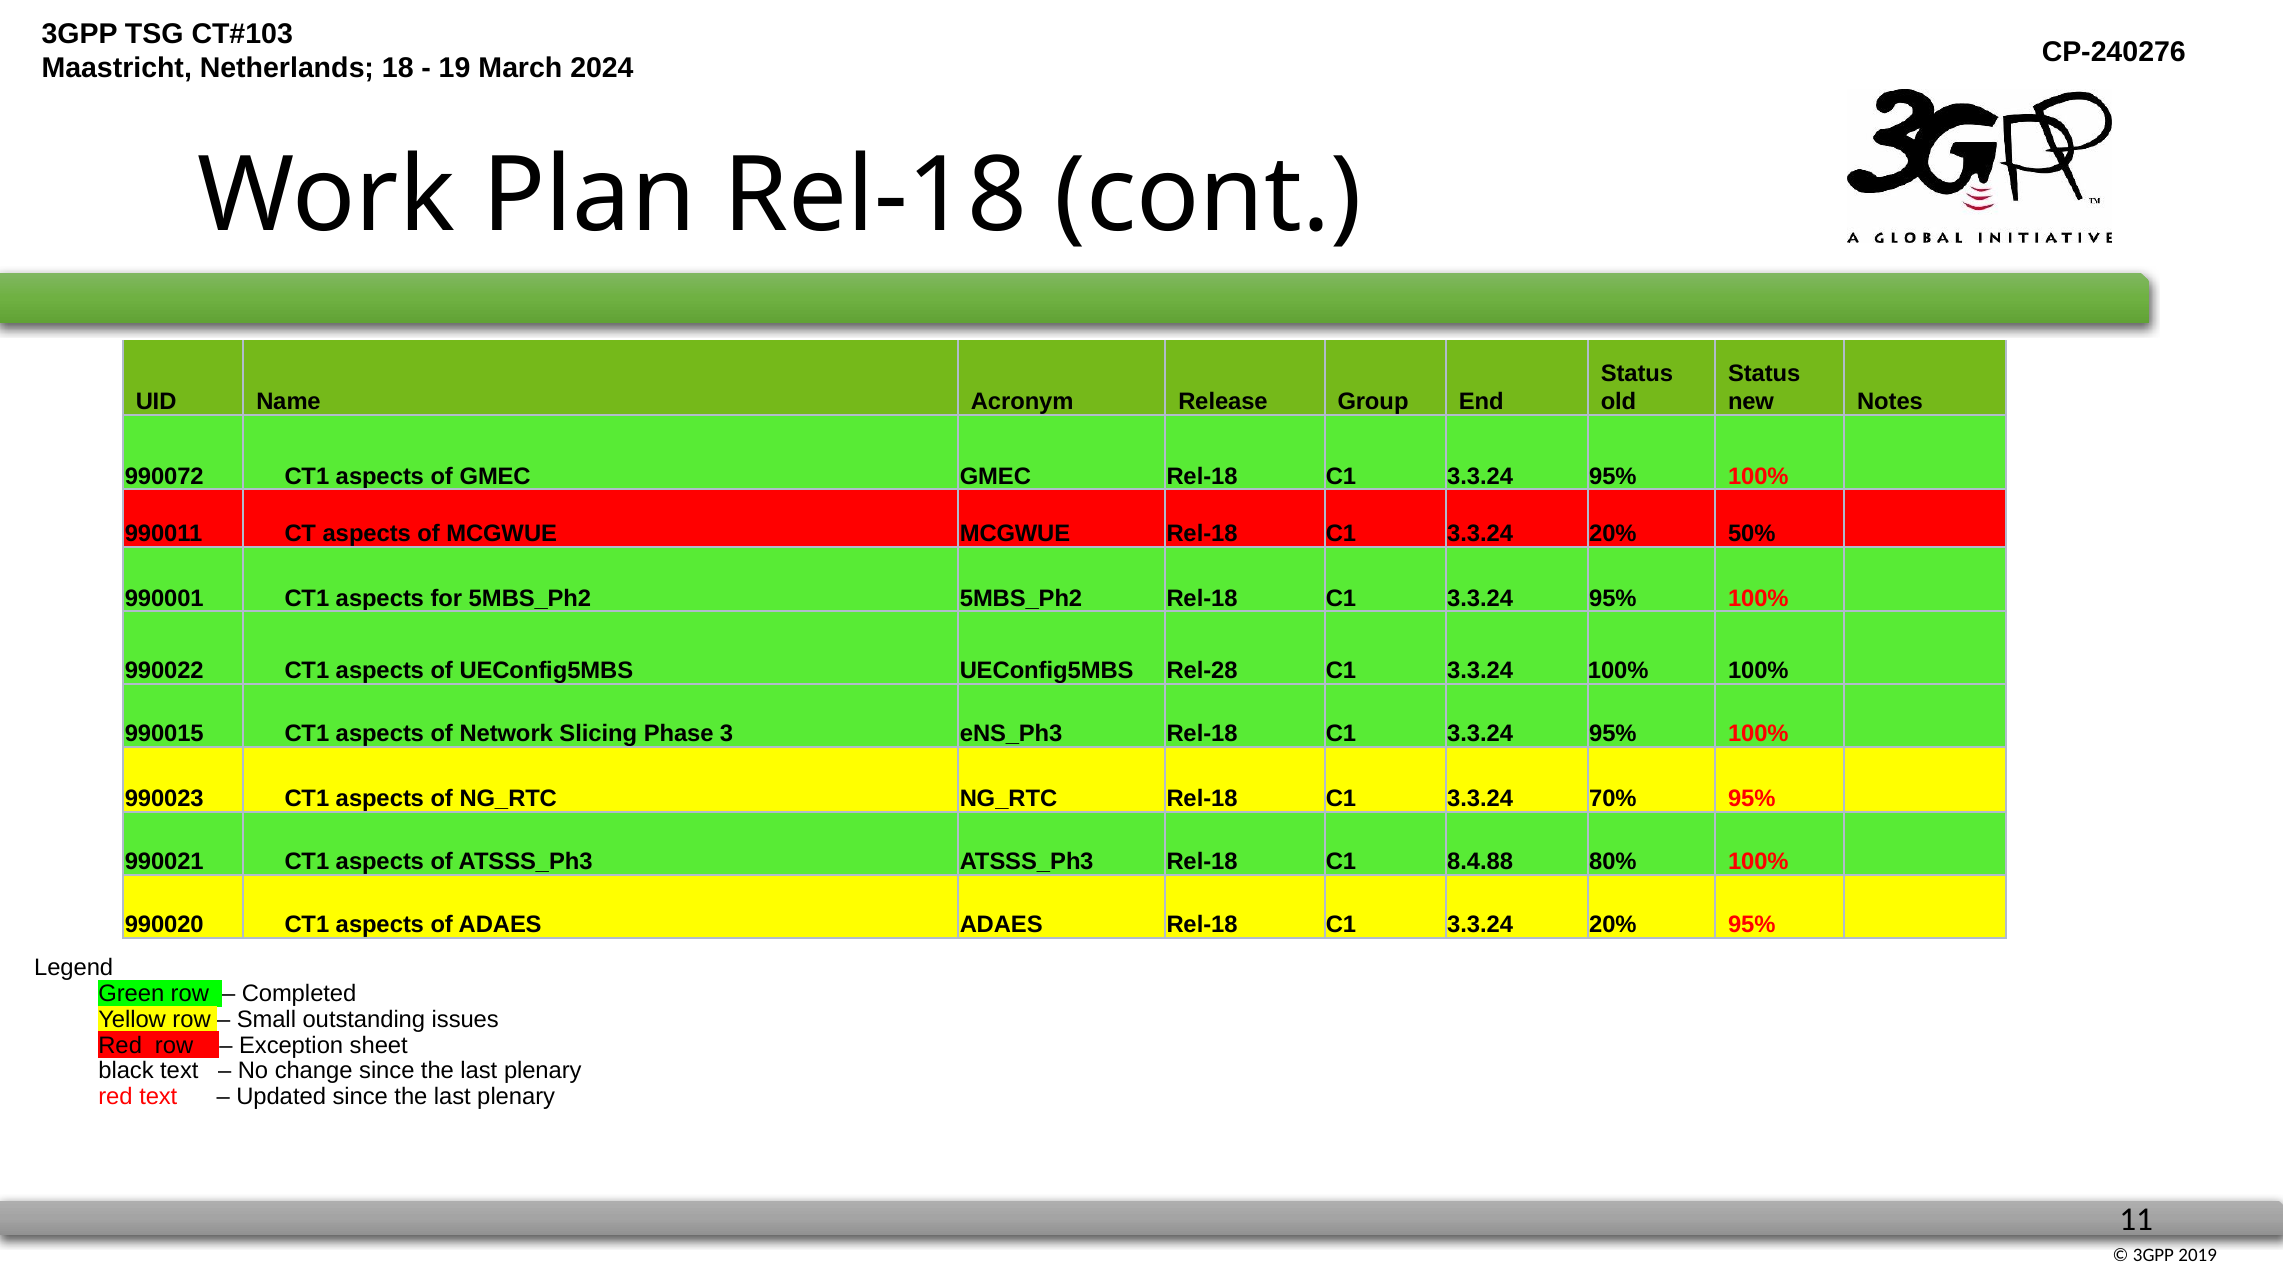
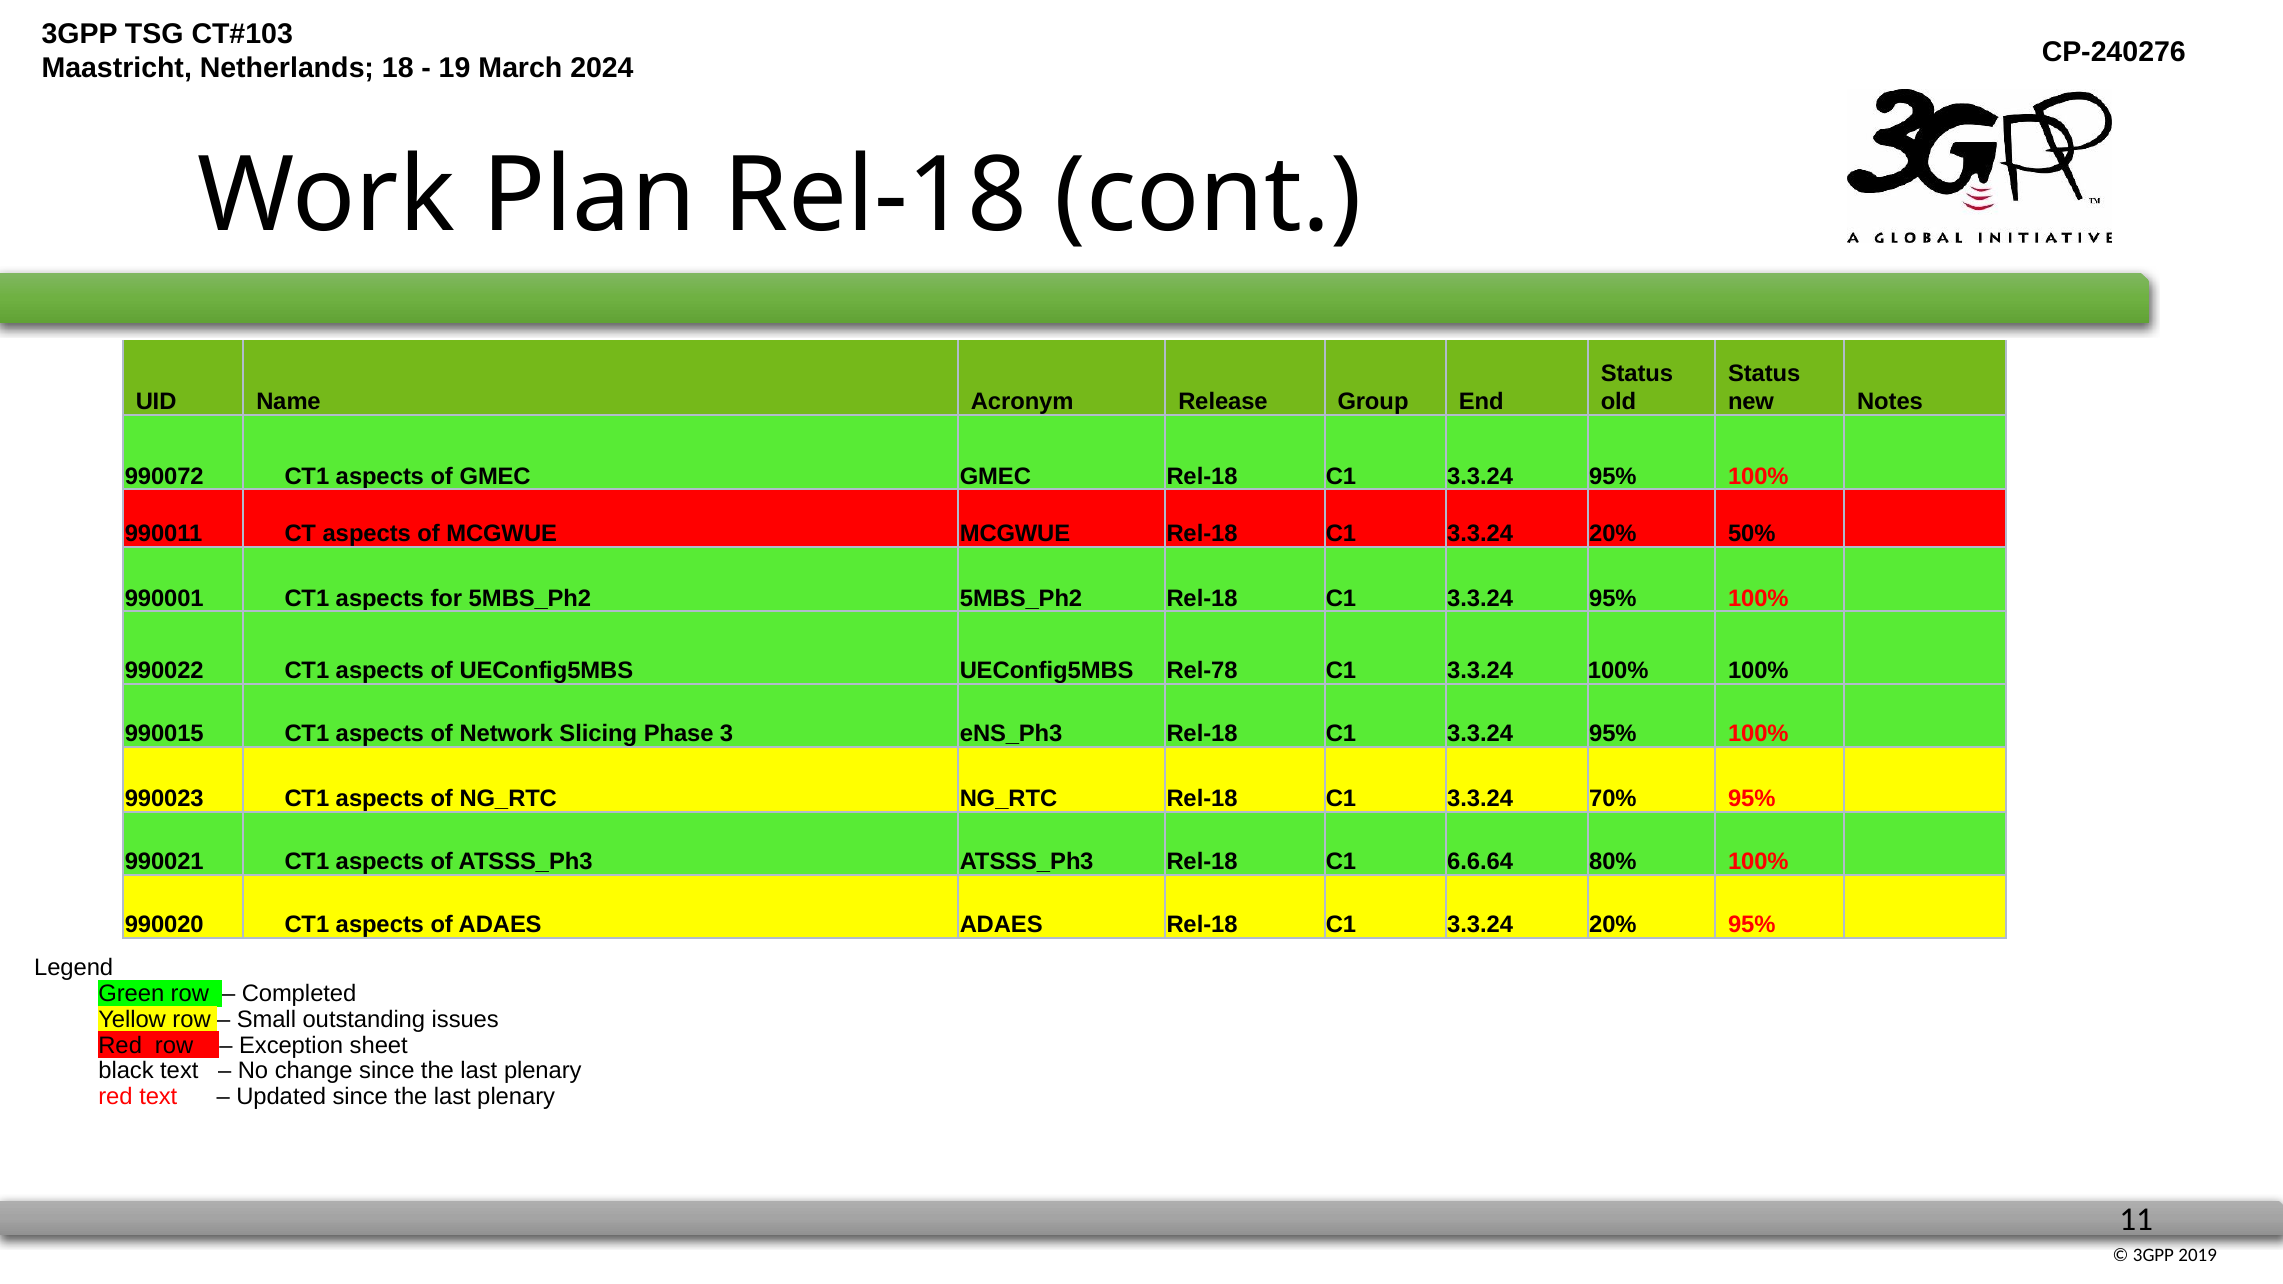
Rel-28: Rel-28 -> Rel-78 (1202, 671)
8.4.88: 8.4.88 -> 6.6.64 (1480, 862)
